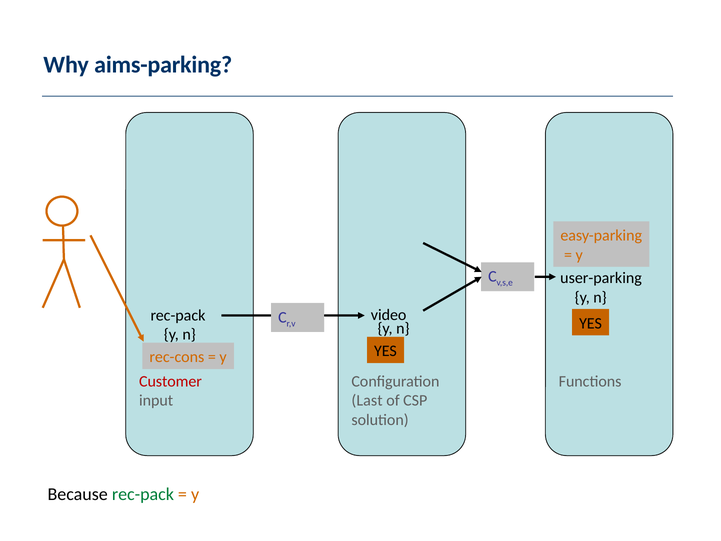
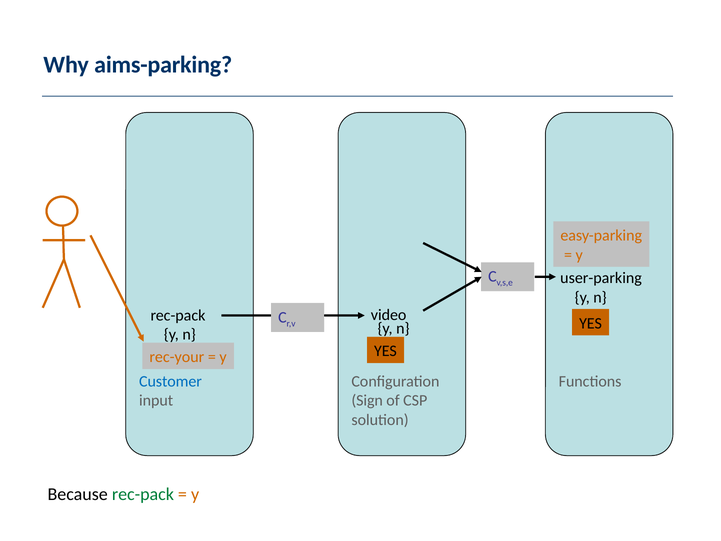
rec-cons: rec-cons -> rec-your (177, 357)
Customer colour: red -> blue (170, 381)
Last: Last -> Sign (367, 400)
